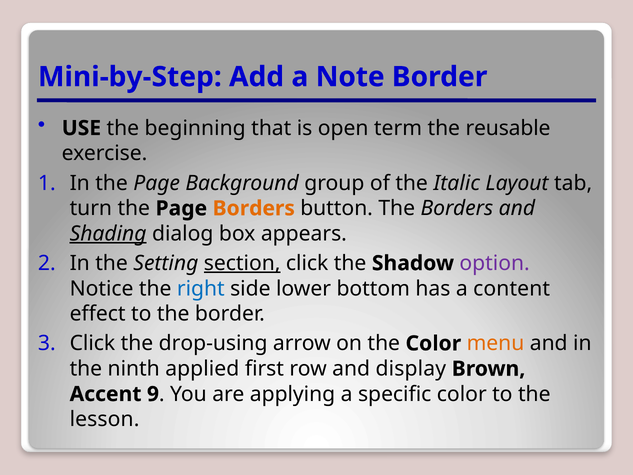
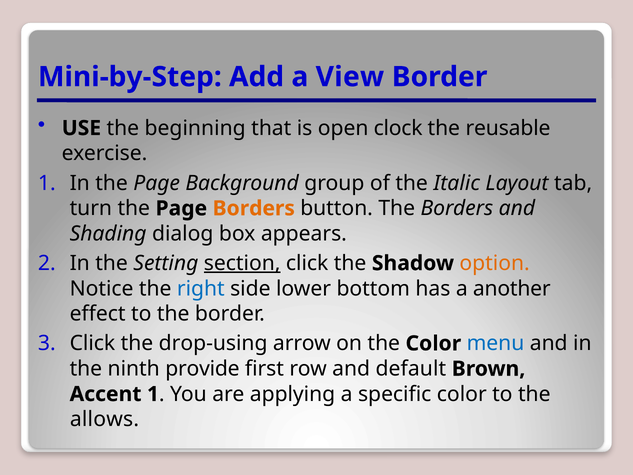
Note: Note -> View (350, 77)
term: term -> clock (398, 128)
Shading underline: present -> none (108, 234)
option colour: purple -> orange (495, 263)
content: content -> another (512, 288)
menu colour: orange -> blue (495, 343)
applied: applied -> provide (202, 369)
display: display -> default (411, 369)
Accent 9: 9 -> 1 (153, 394)
lesson: lesson -> allows (104, 419)
